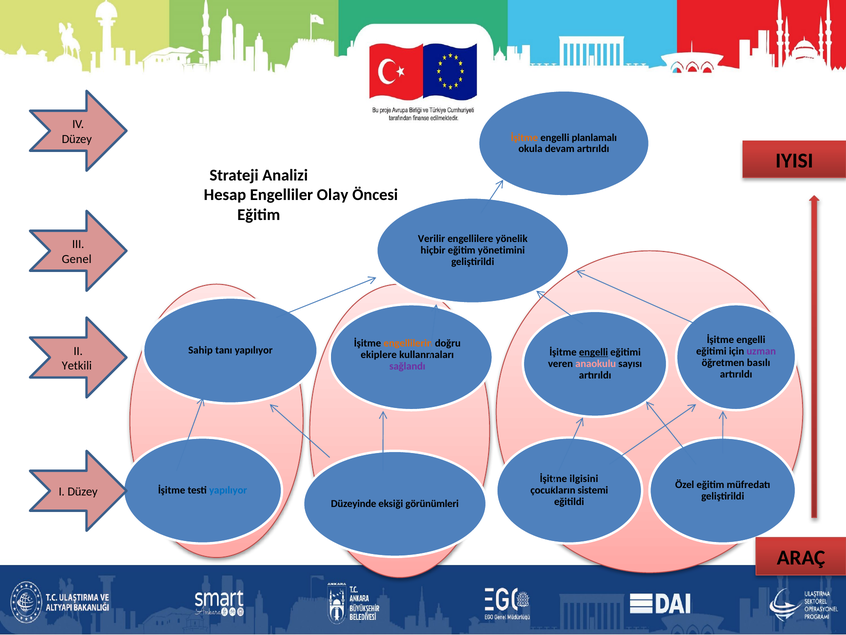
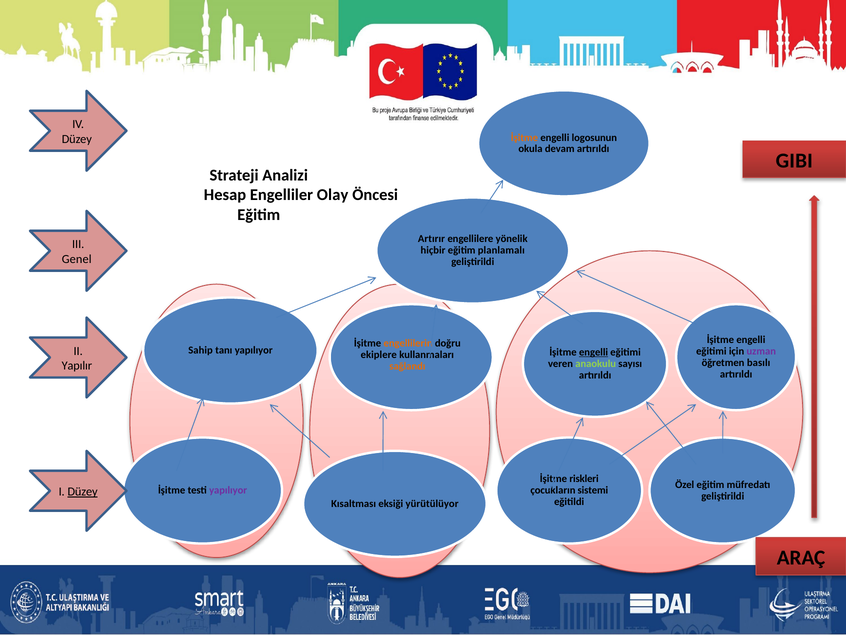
planlamalı: planlamalı -> logosunun (594, 137)
IYISI: IYISI -> GIBI (794, 160)
Verilir: Verilir -> Artırır (431, 239)
yönetimini: yönetimini -> planlamalı (501, 250)
anaokulu colour: pink -> light green (596, 363)
Yetkili: Yetkili -> Yapılır (77, 365)
sağlandı colour: purple -> orange (407, 366)
ilgisini: ilgisini -> riskleri (584, 479)
yapılıyor colour: blue -> purple (228, 490)
Düzey underline: none -> present (83, 491)
Düzeyinde: Düzeyinde -> Kısaltması (354, 503)
görünümleri: görünümleri -> yürütülüyor (432, 503)
